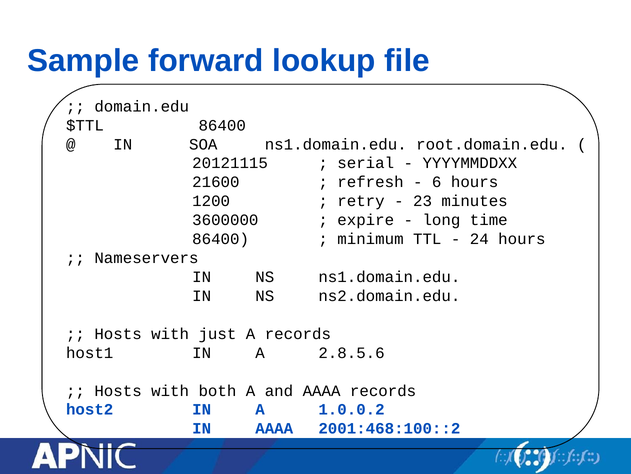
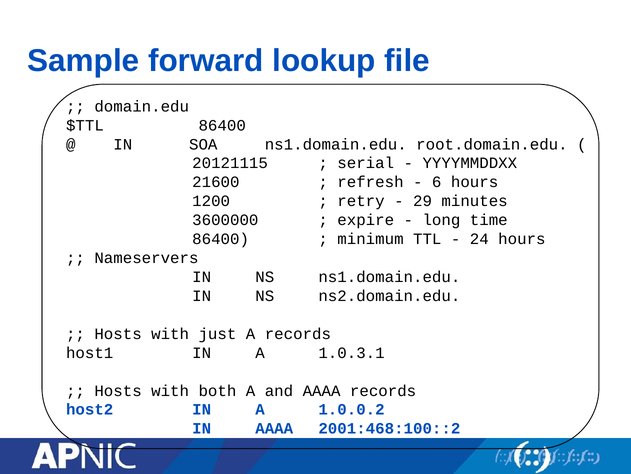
23: 23 -> 29 (423, 201)
2.8.5.6: 2.8.5.6 -> 1.0.3.1 (352, 352)
